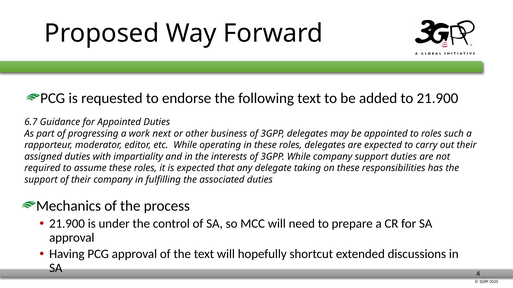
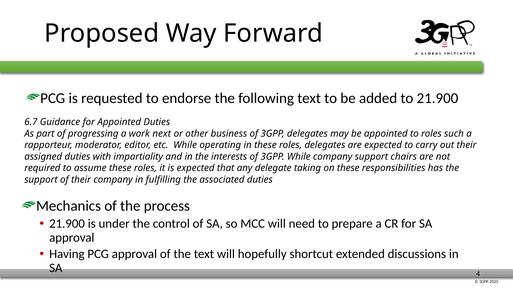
support duties: duties -> chairs (404, 157)
